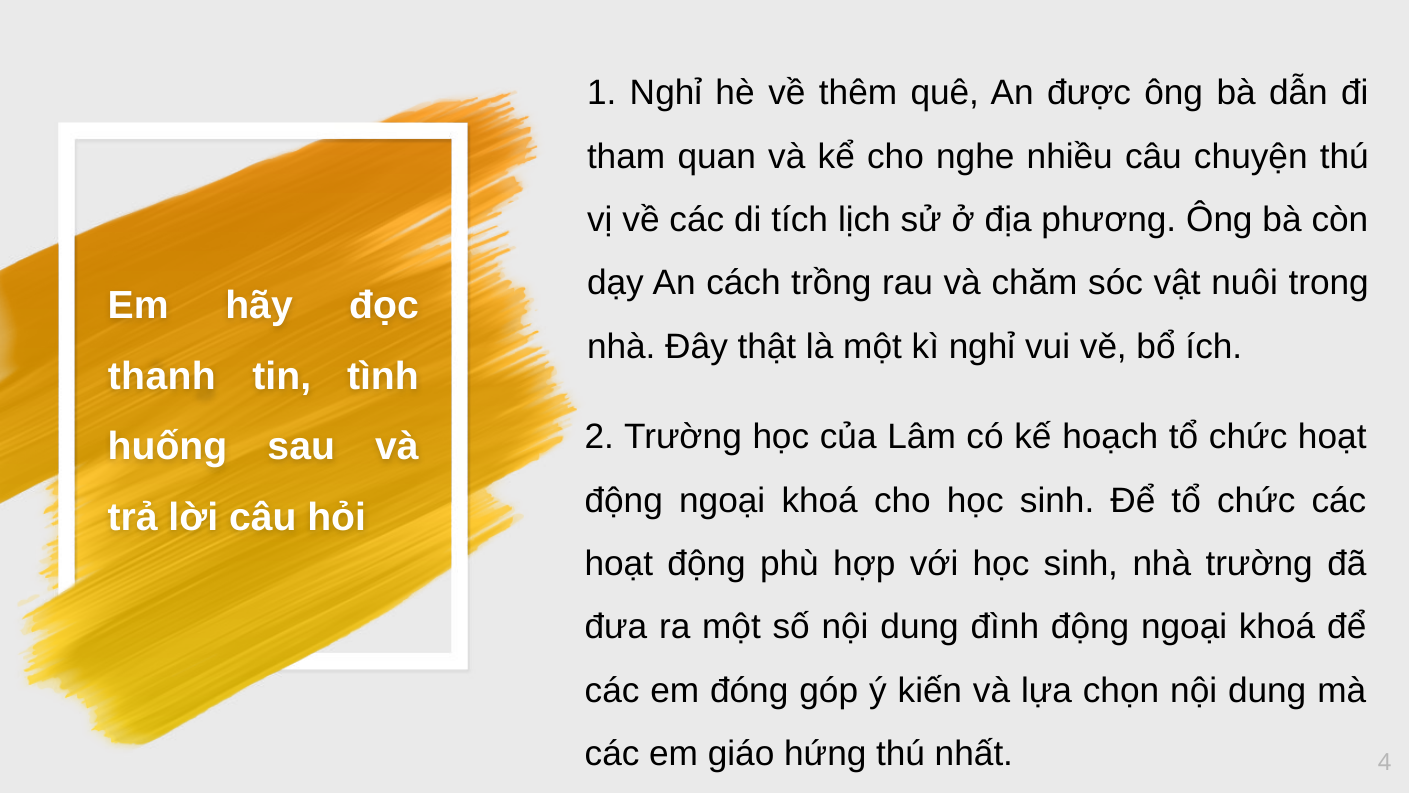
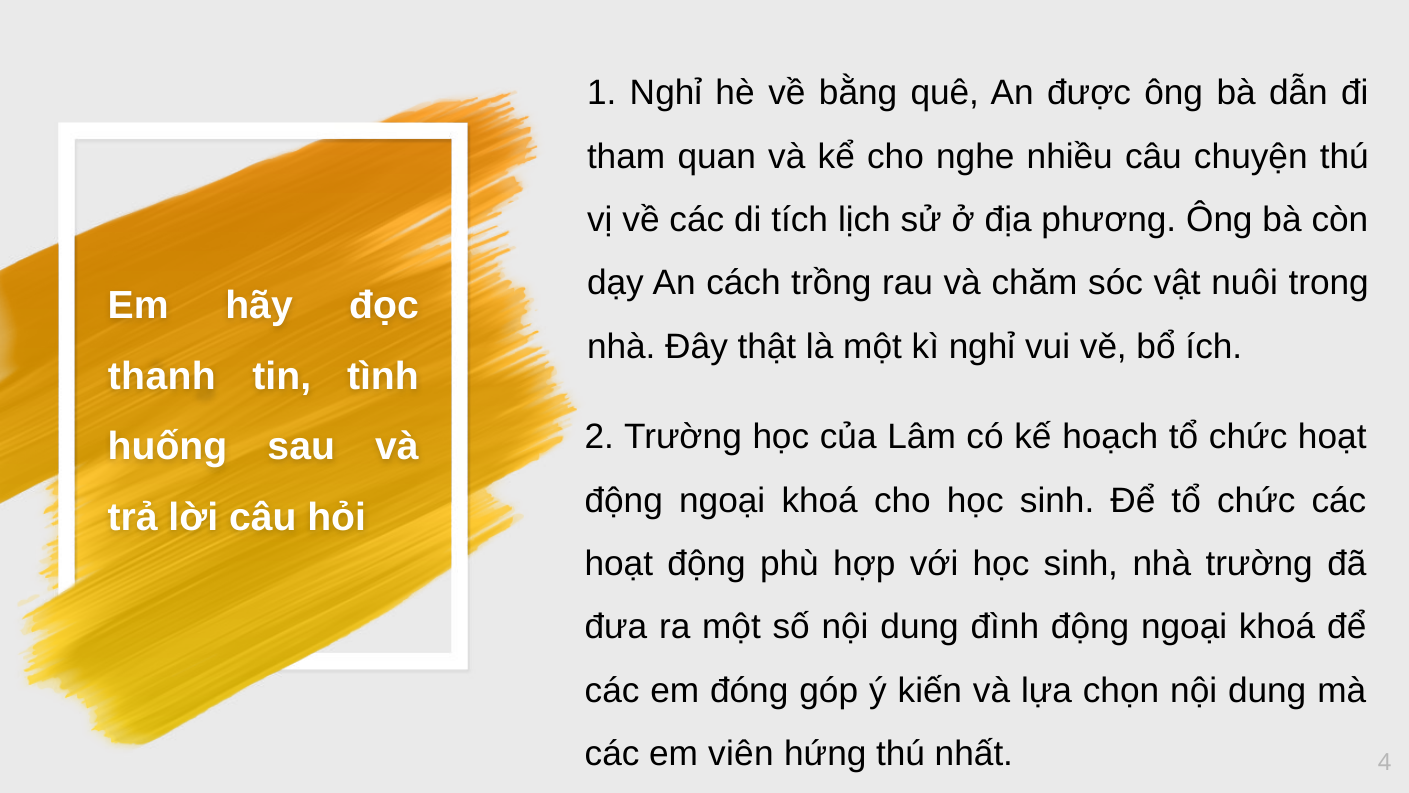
thêm: thêm -> bằng (858, 93)
giáo: giáo -> viên (741, 754)
